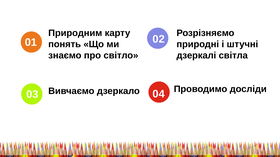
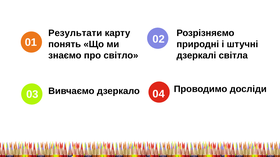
Природним: Природним -> Результати (75, 33)
